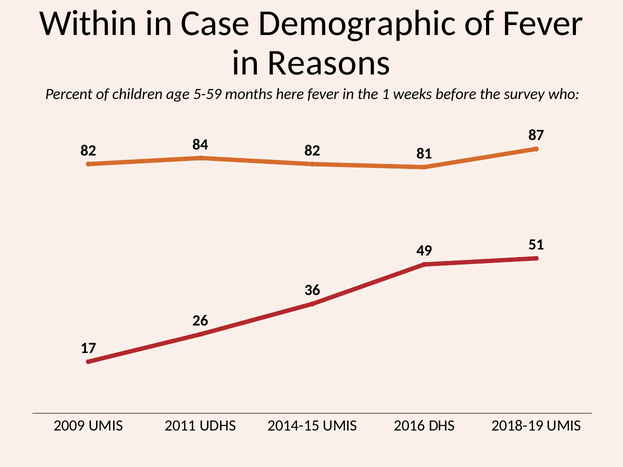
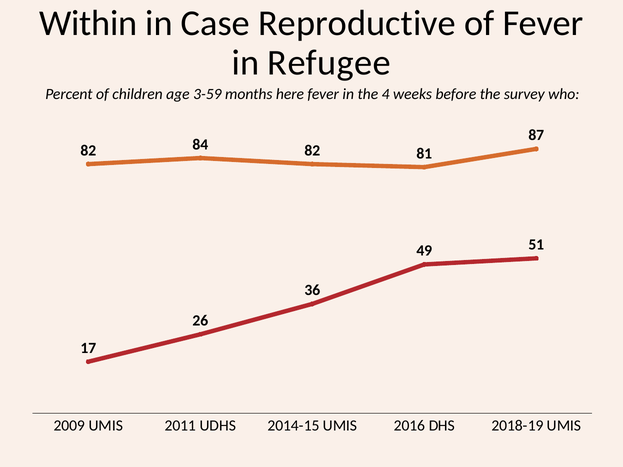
Demographic: Demographic -> Reproductive (357, 23)
Reasons: Reasons -> Refugee (329, 63)
5-59: 5-59 -> 3-59 (207, 94)
1: 1 -> 4 (386, 94)
